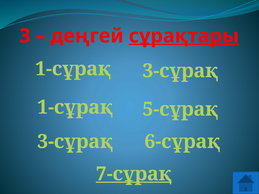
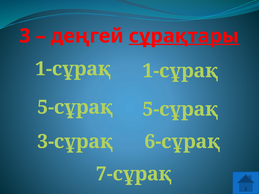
3-сұрақ: 3-сұрақ -> 1-сұрақ (180, 71)
1-сұрақ: 1-сұрақ -> 5-сұрақ (75, 107)
7-сұрақ underline: present -> none (134, 174)
